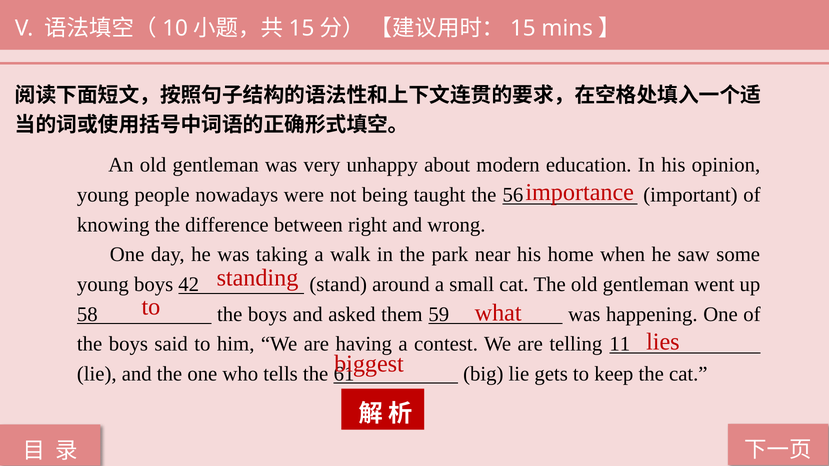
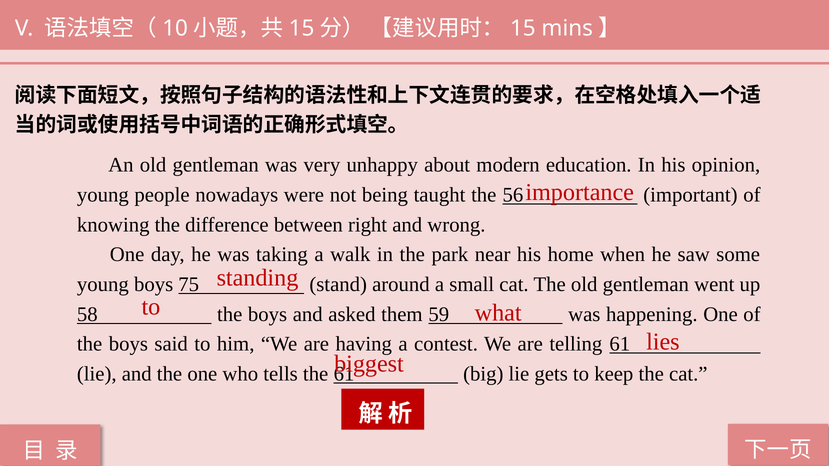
42: 42 -> 75 (189, 285)
telling 11: 11 -> 61 (620, 344)
